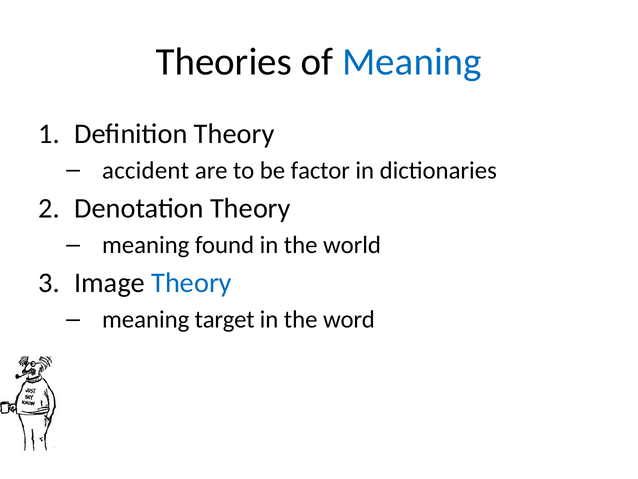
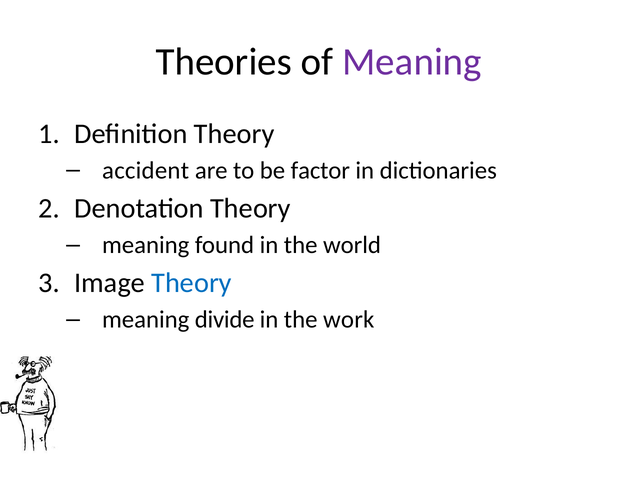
Meaning colour: blue -> purple (412, 62)
target: target -> divide (225, 319)
word: word -> work (349, 319)
